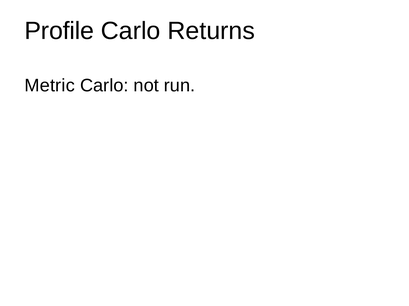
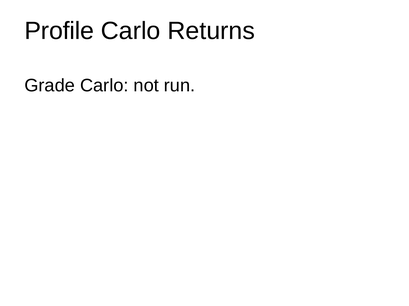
Metric: Metric -> Grade (50, 86)
